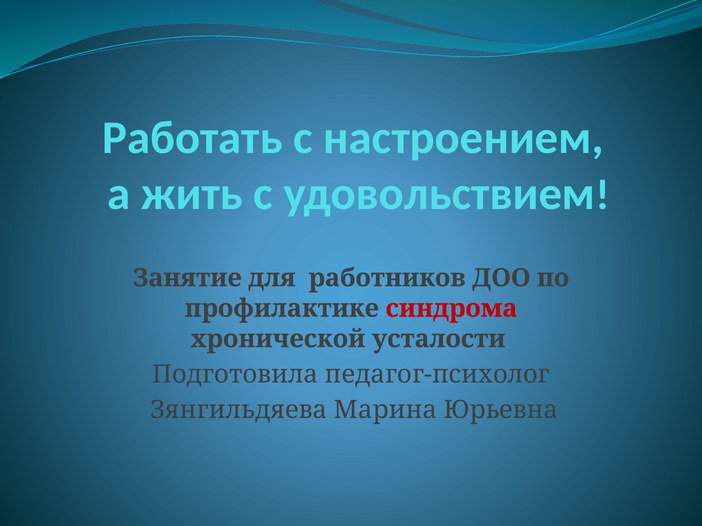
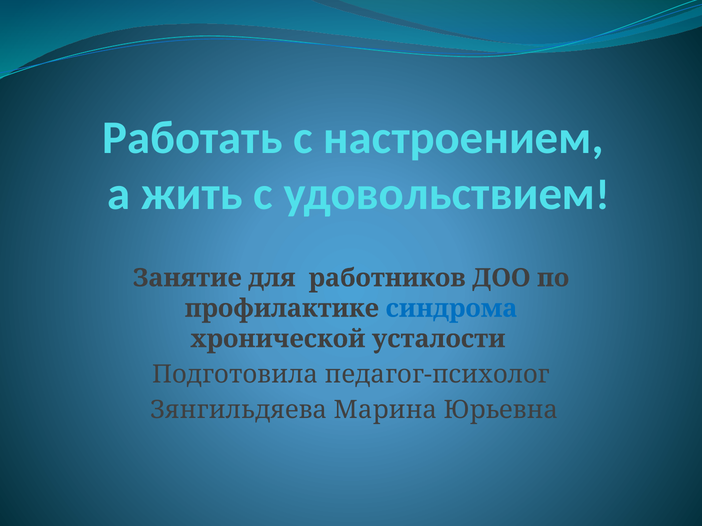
синдрома colour: red -> blue (452, 309)
